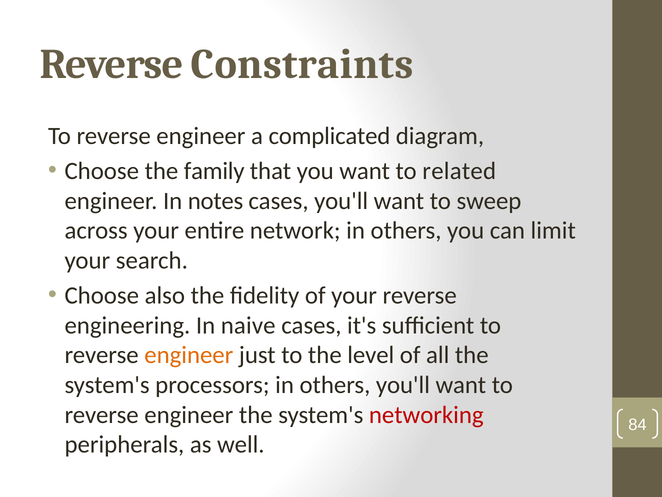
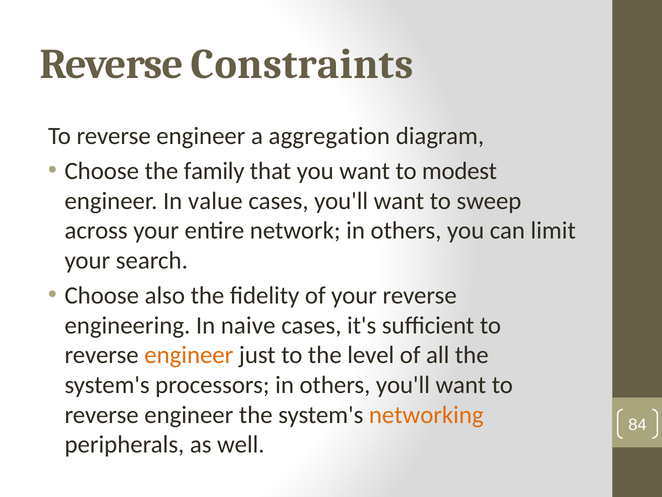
complicated: complicated -> aggregation (329, 136)
related: related -> modest (459, 171)
notes: notes -> value (215, 201)
networking colour: red -> orange (426, 414)
